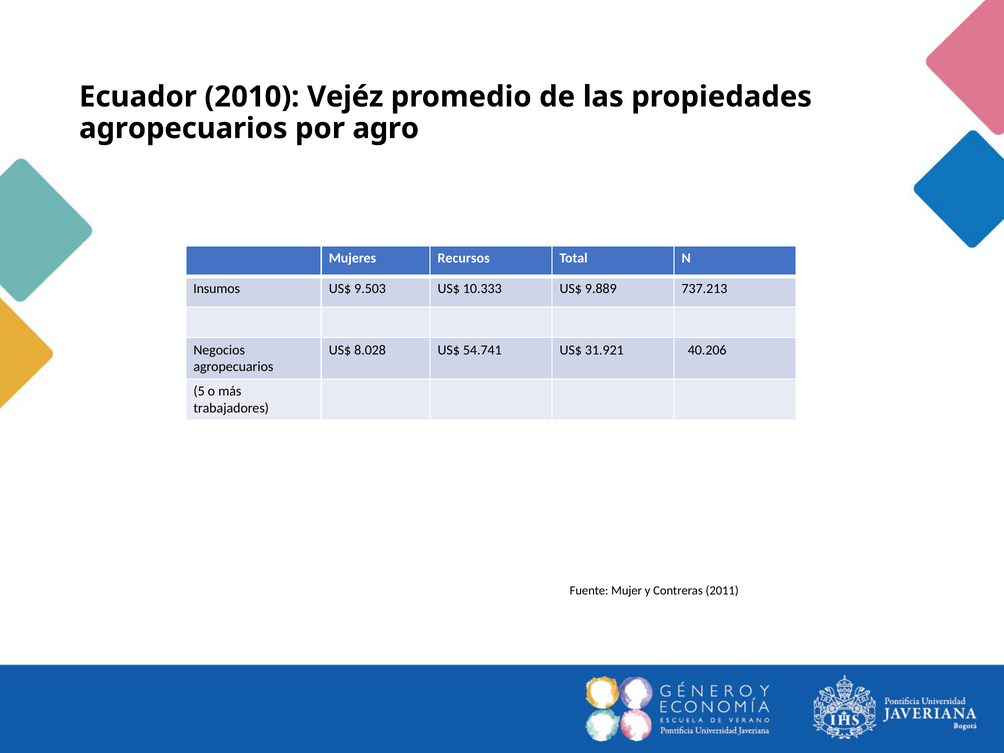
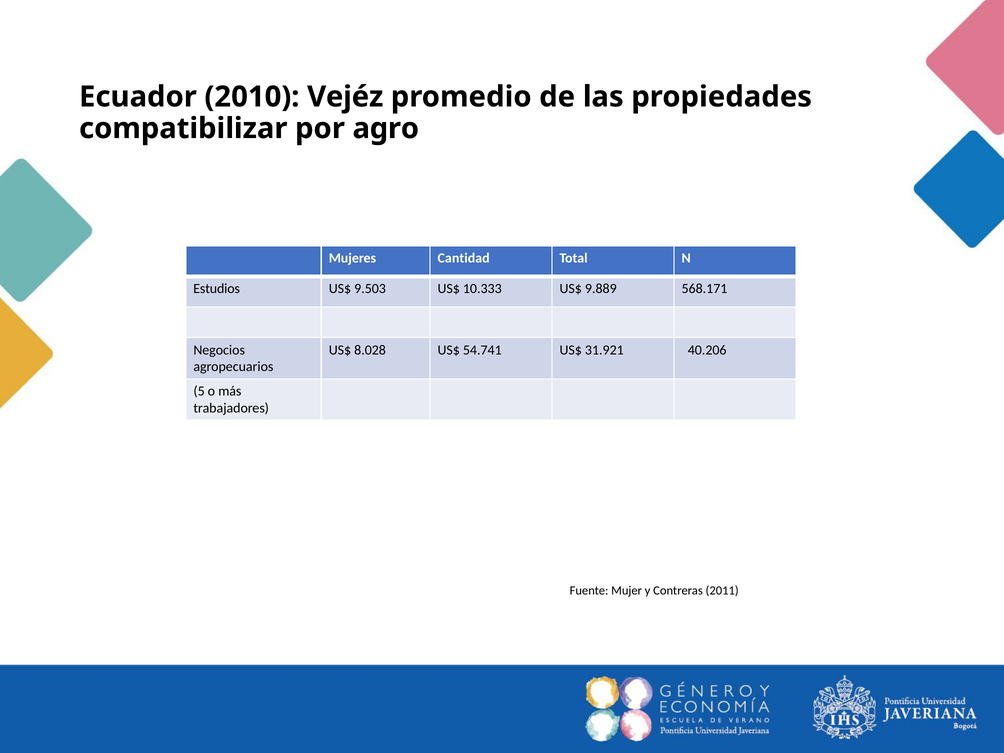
agropecuarios: agropecuarios -> compatibilizar (183, 128)
Recursos: Recursos -> Cantidad (464, 258)
Insumos: Insumos -> Estudios (217, 289)
737.213: 737.213 -> 568.171 (704, 289)
